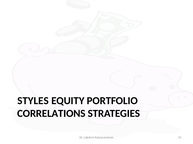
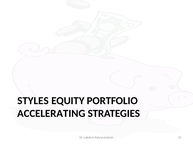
CORRELATIONS: CORRELATIONS -> ACCELERATING (51, 114)
